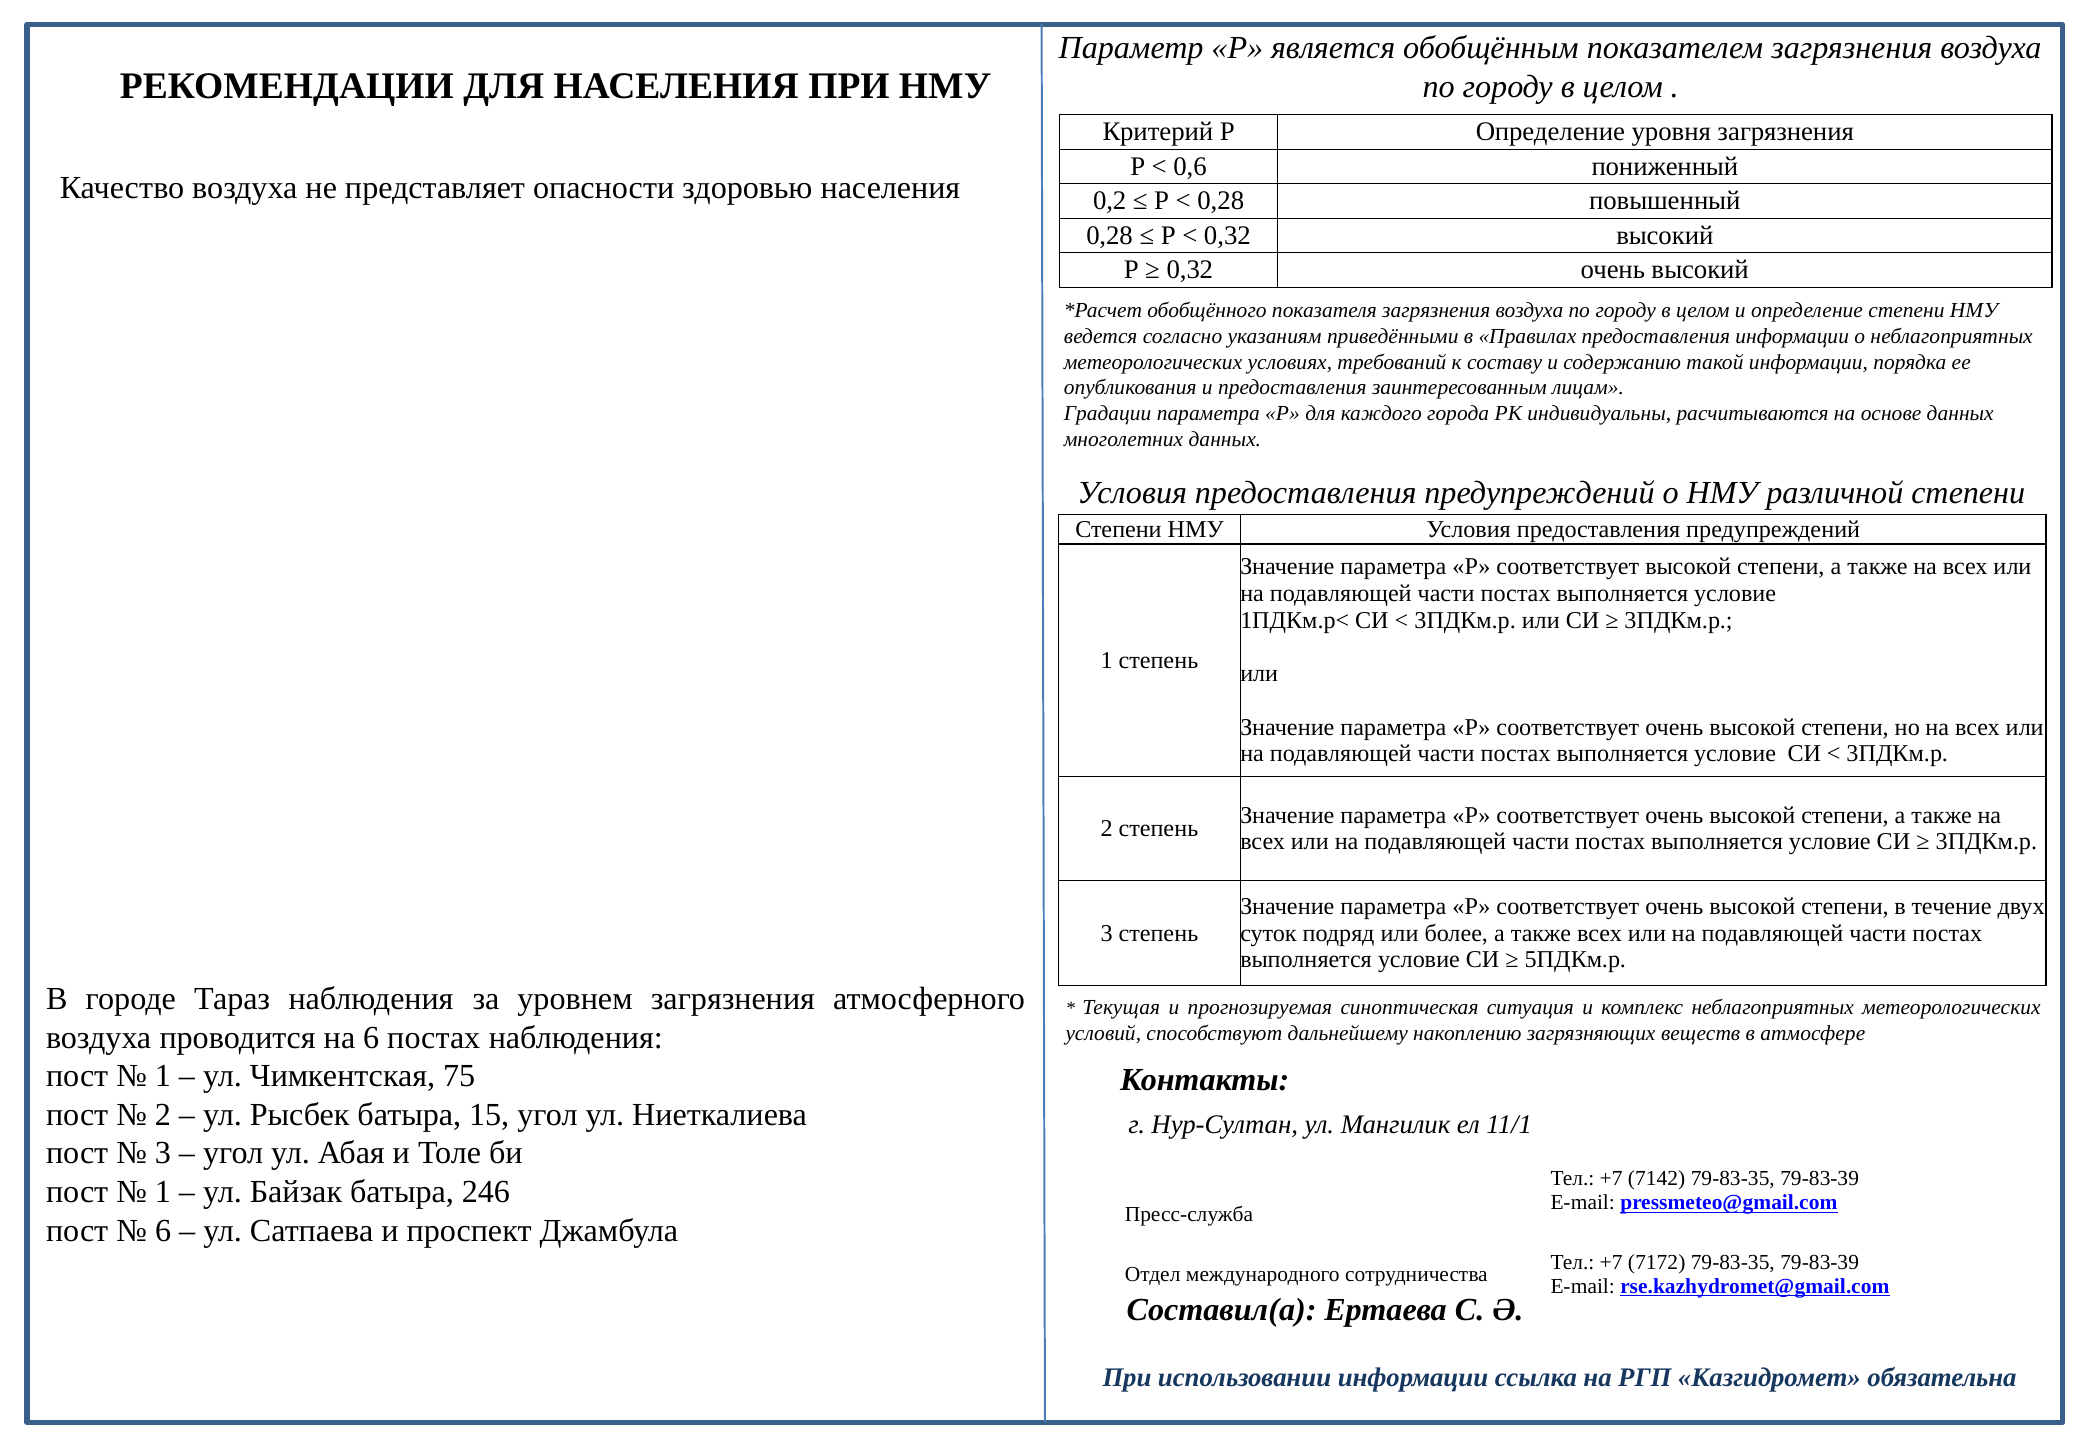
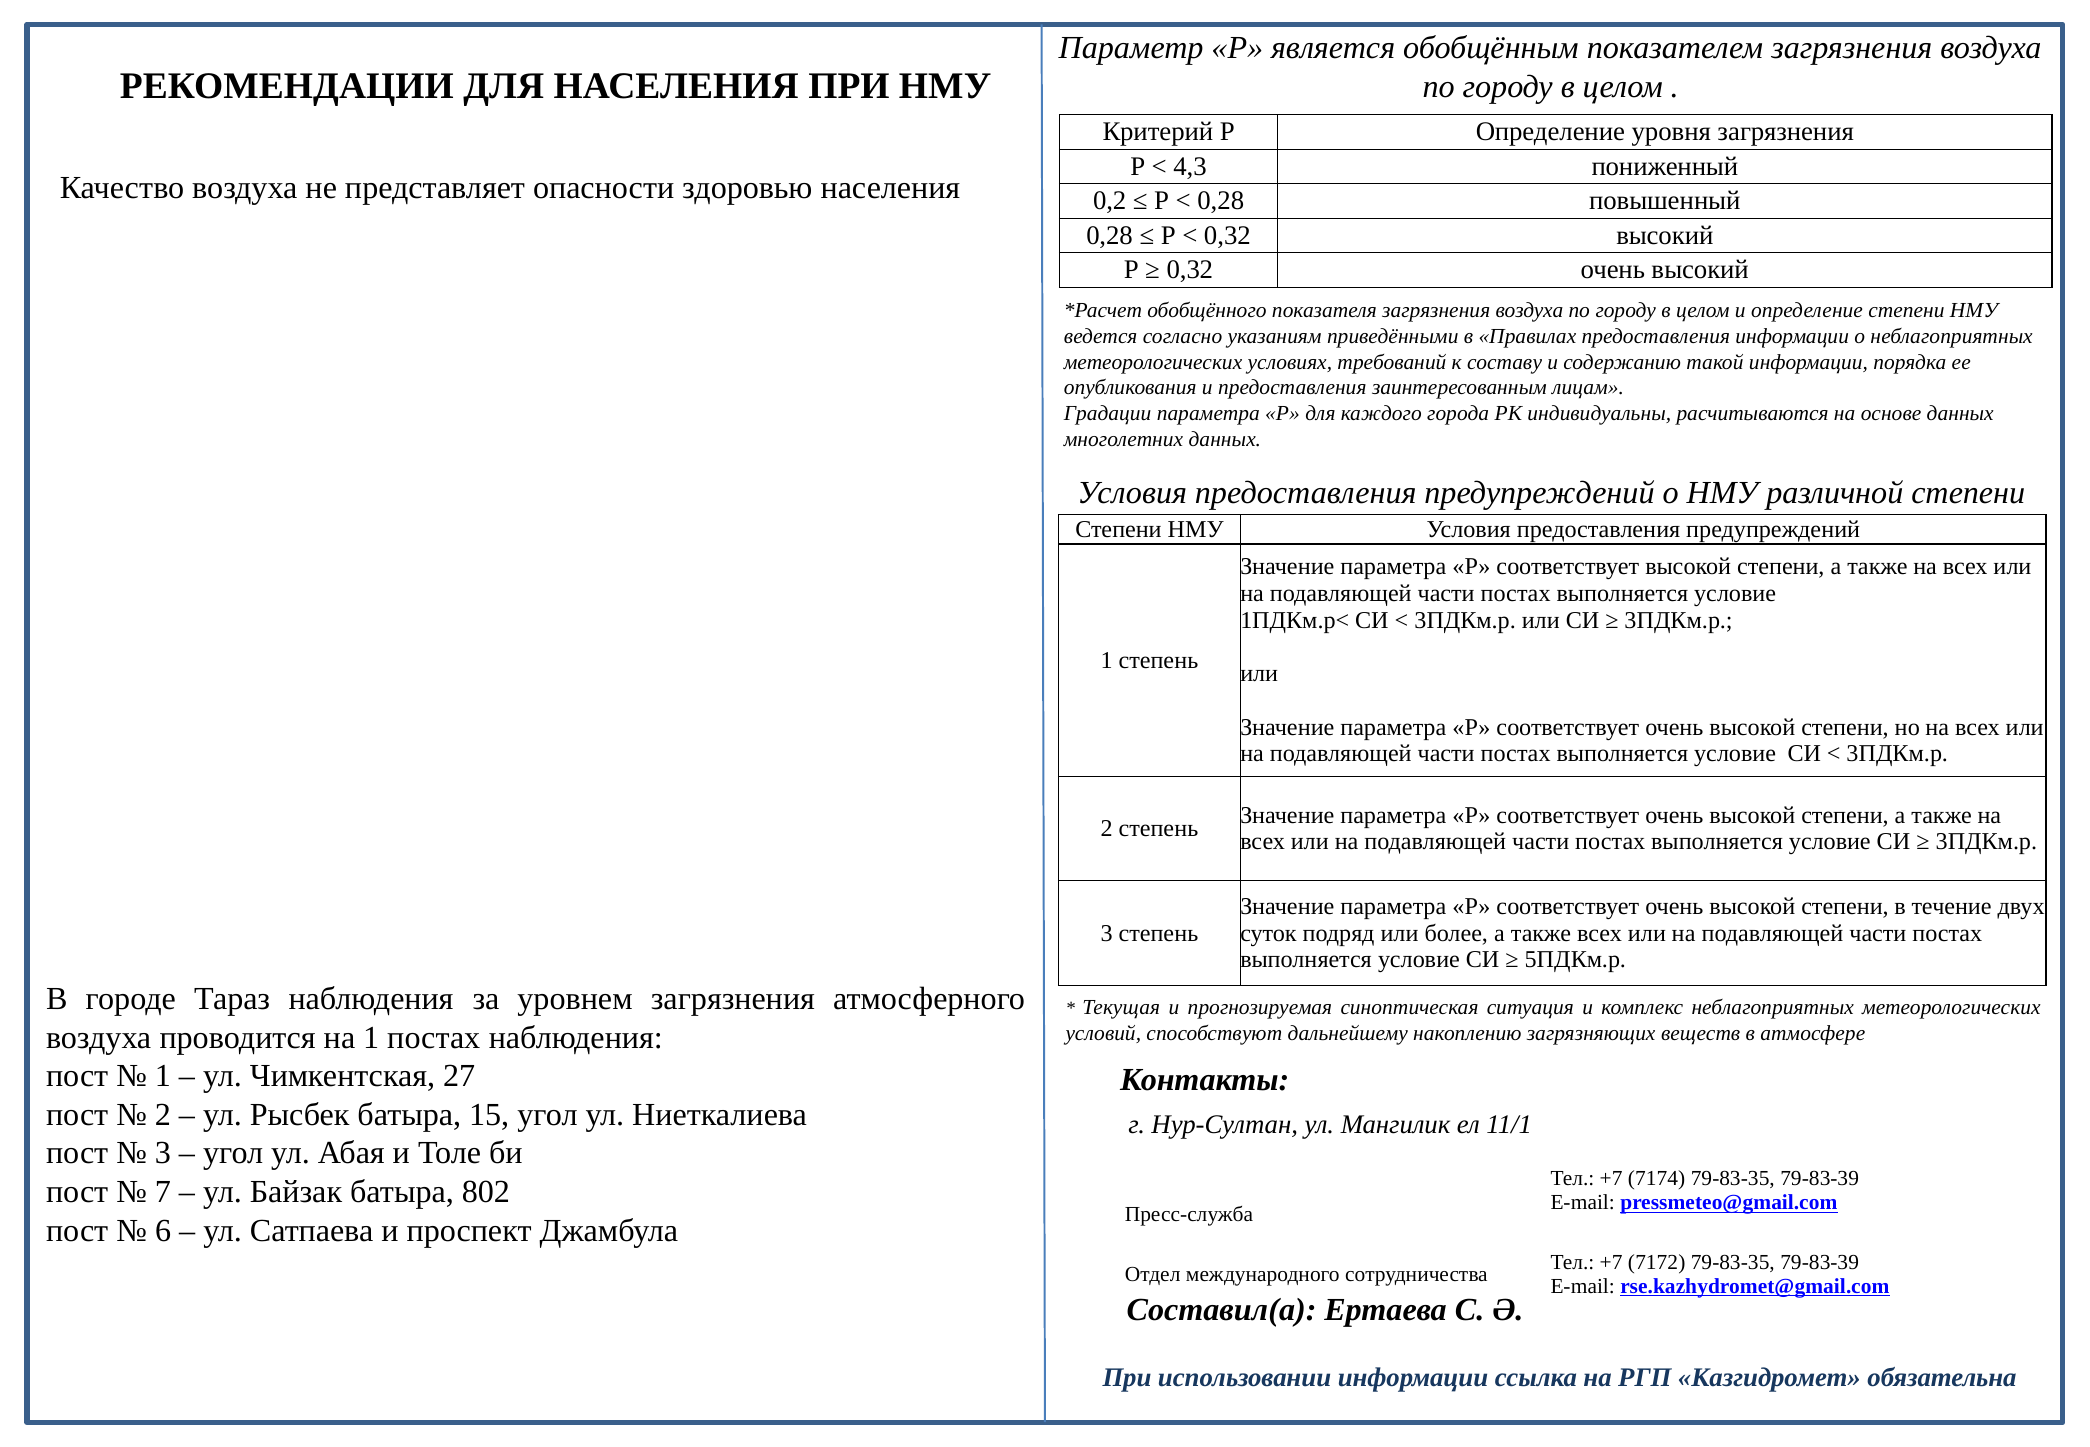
0,6: 0,6 -> 4,3 (1190, 166)
на 6: 6 -> 1 (371, 1037)
75: 75 -> 27 (459, 1076)
7142: 7142 -> 7174 (1657, 1179)
1: 1 -> 7 (163, 1192)
246: 246 -> 802 (486, 1192)
